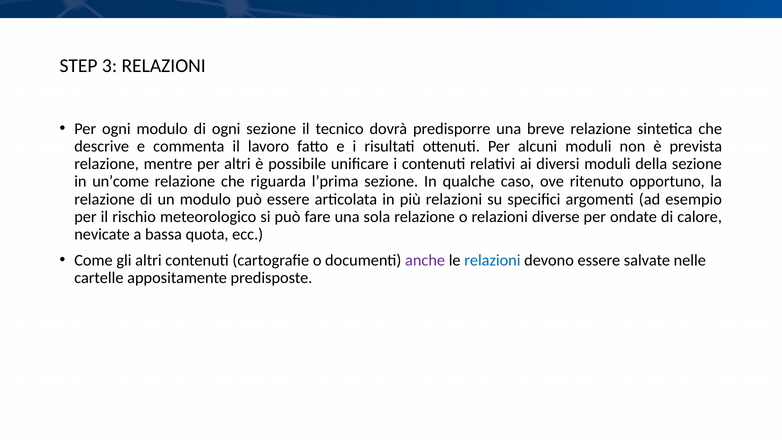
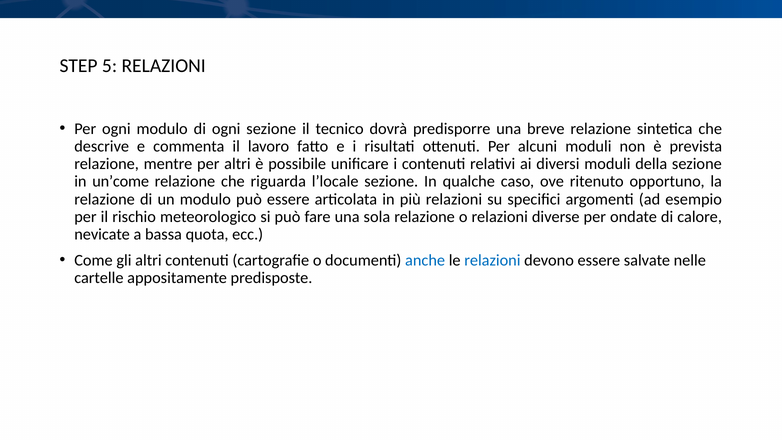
3: 3 -> 5 (110, 66)
l’prima: l’prima -> l’locale (335, 182)
anche colour: purple -> blue (425, 260)
